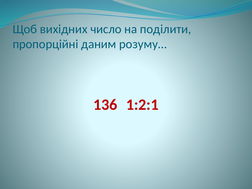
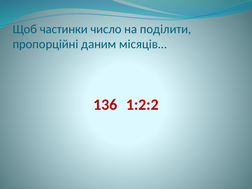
вихідних: вихідних -> частинки (64, 29)
розуму…: розуму… -> місяців… (143, 44)
1:2:1: 1:2:1 -> 1:2:2 (142, 105)
